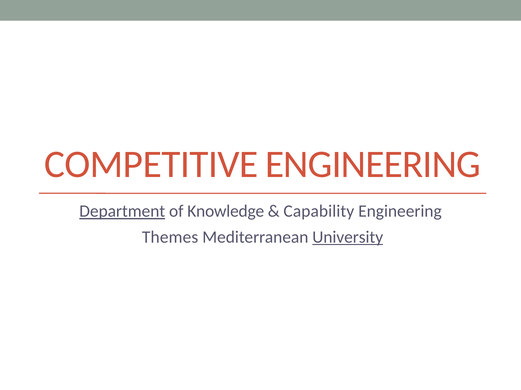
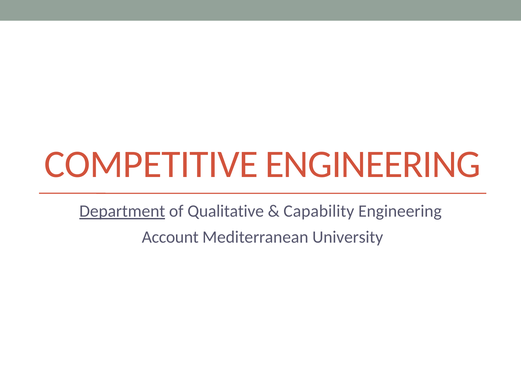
Knowledge: Knowledge -> Qualitative (226, 212)
Themes: Themes -> Account (170, 238)
University underline: present -> none (348, 238)
